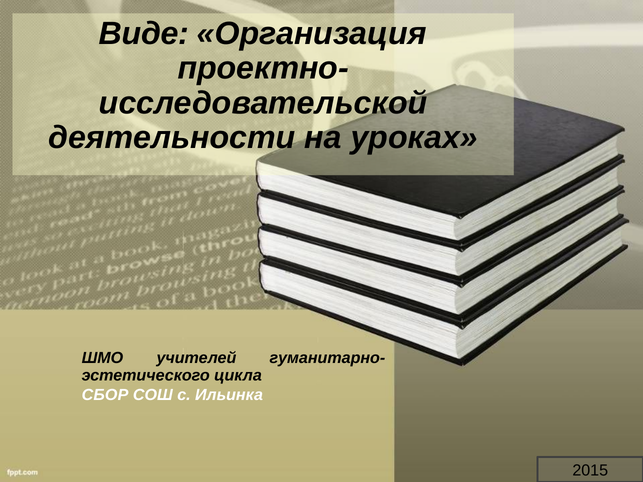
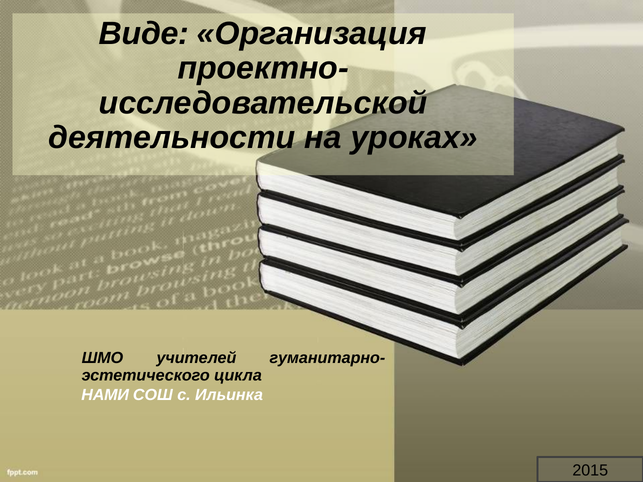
СБОР: СБОР -> НАМИ (105, 395)
